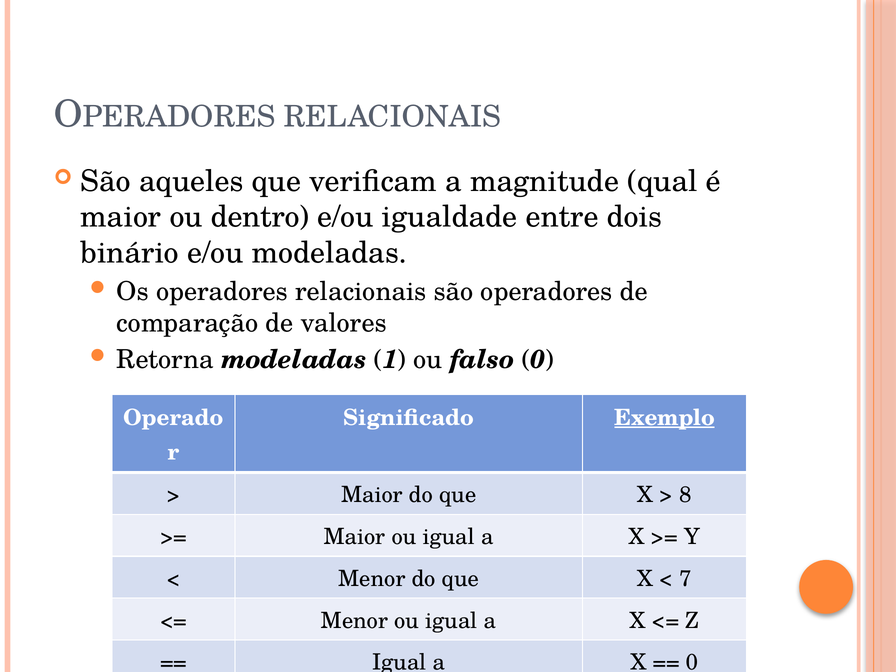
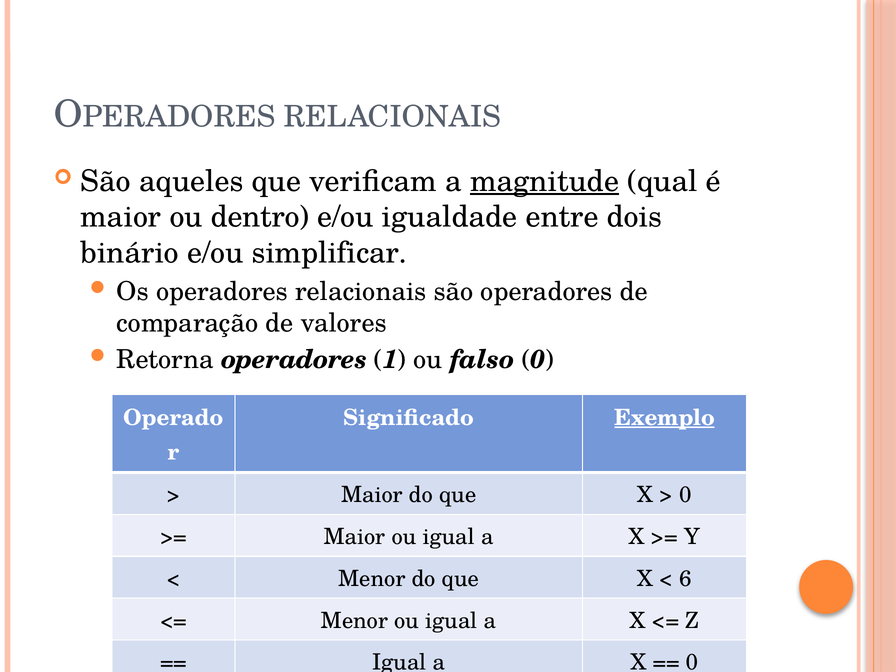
magnitude underline: none -> present (545, 181)
e/ou modeladas: modeladas -> simplificar (330, 253)
Retorna modeladas: modeladas -> operadores (294, 359)
8: 8 -> 0 (685, 495)
7: 7 -> 6 (685, 579)
